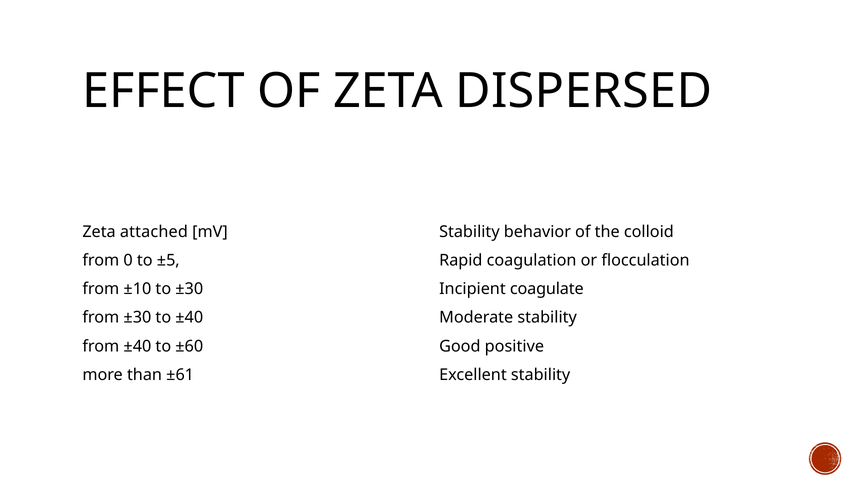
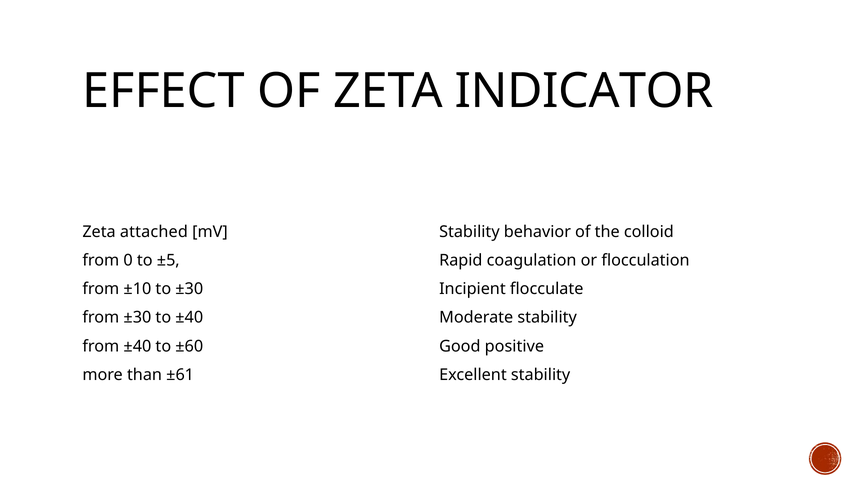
DISPERSED: DISPERSED -> INDICATOR (584, 91)
coagulate: coagulate -> flocculate (547, 289)
